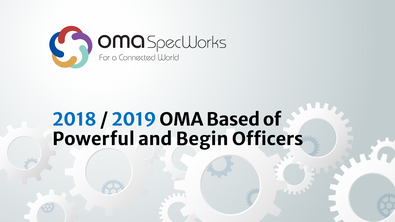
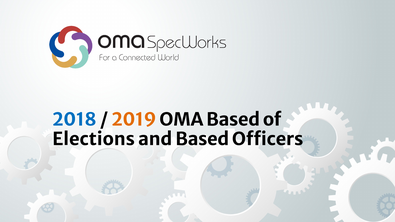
2019 colour: blue -> orange (134, 120)
Powerful: Powerful -> Elections (94, 139)
and Begin: Begin -> Based (202, 139)
